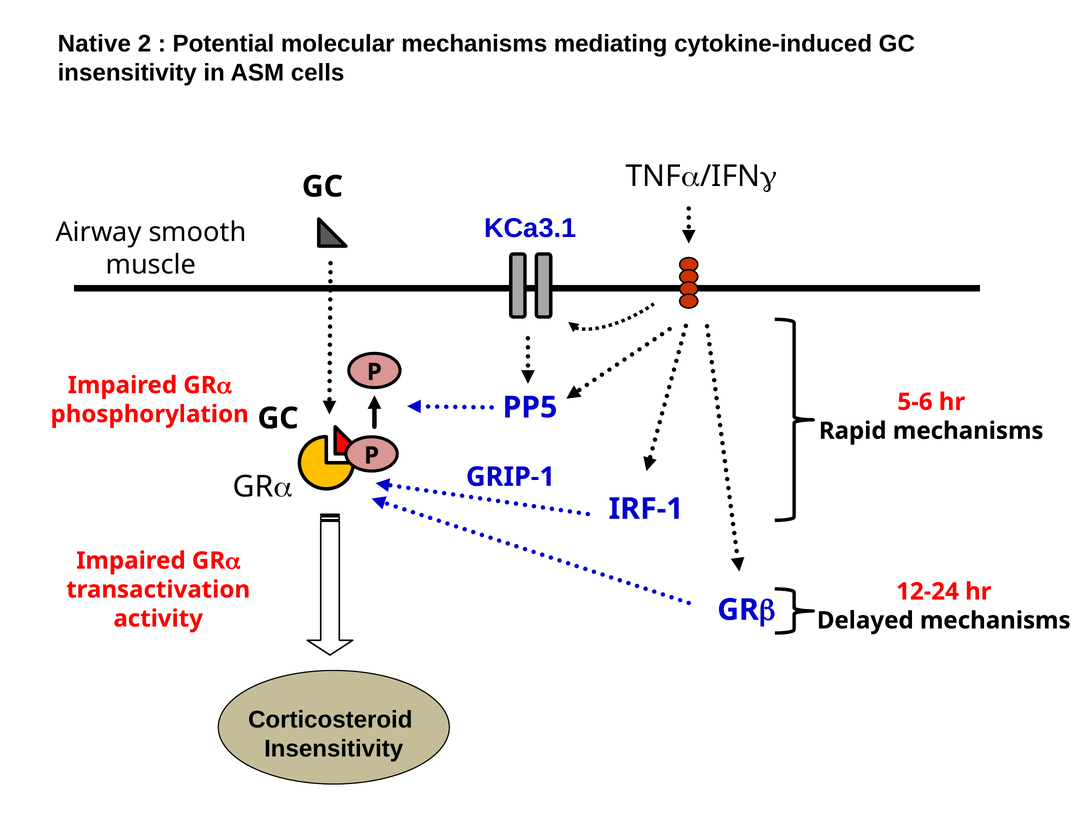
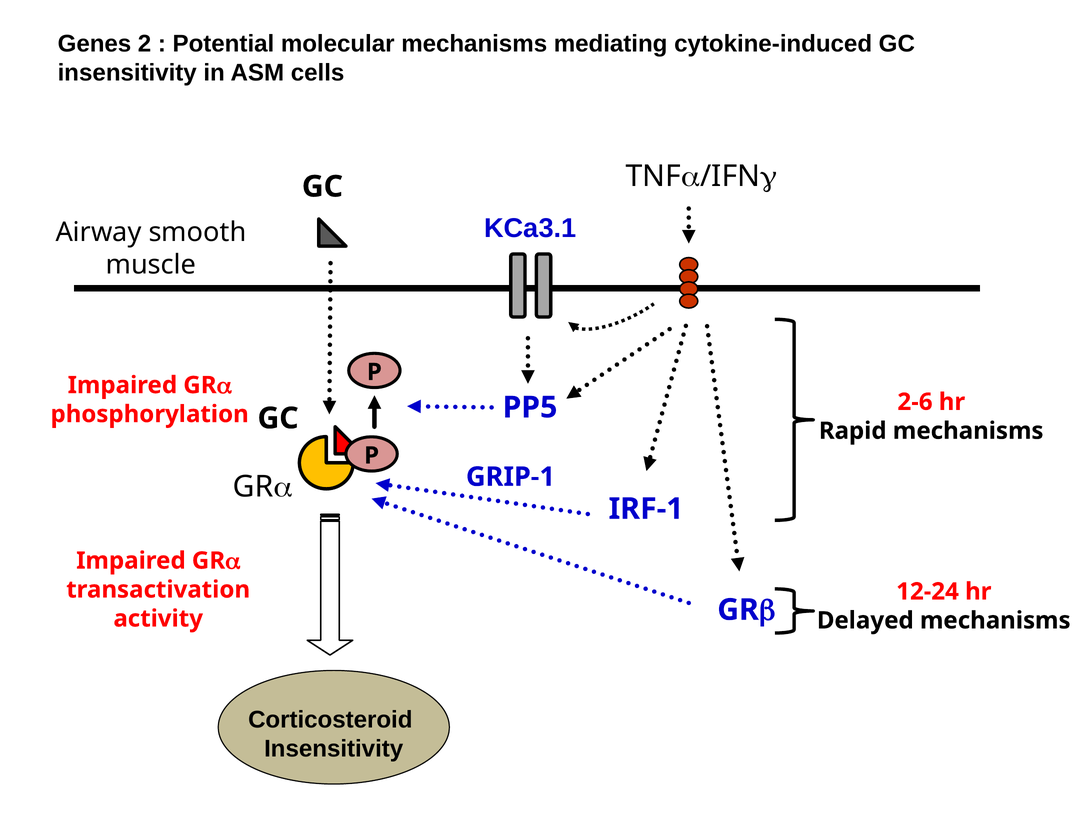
Native: Native -> Genes (94, 44)
5-6: 5-6 -> 2-6 (915, 402)
